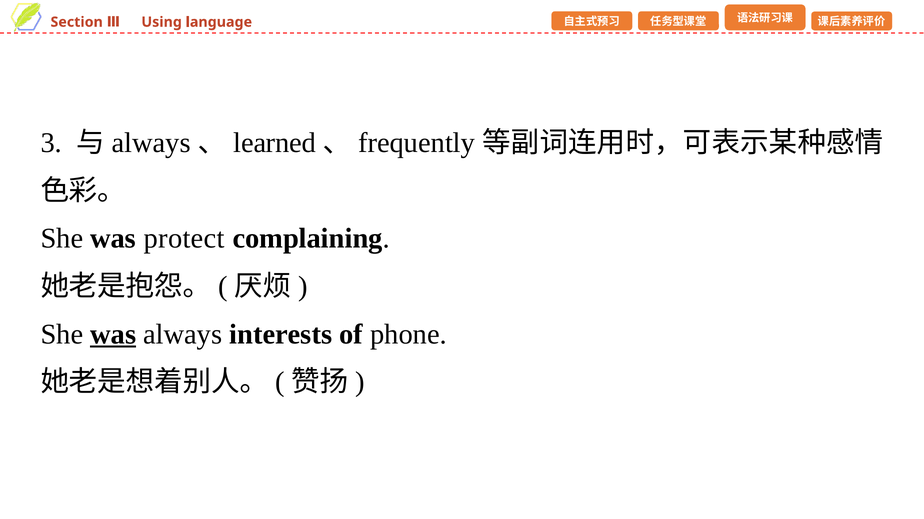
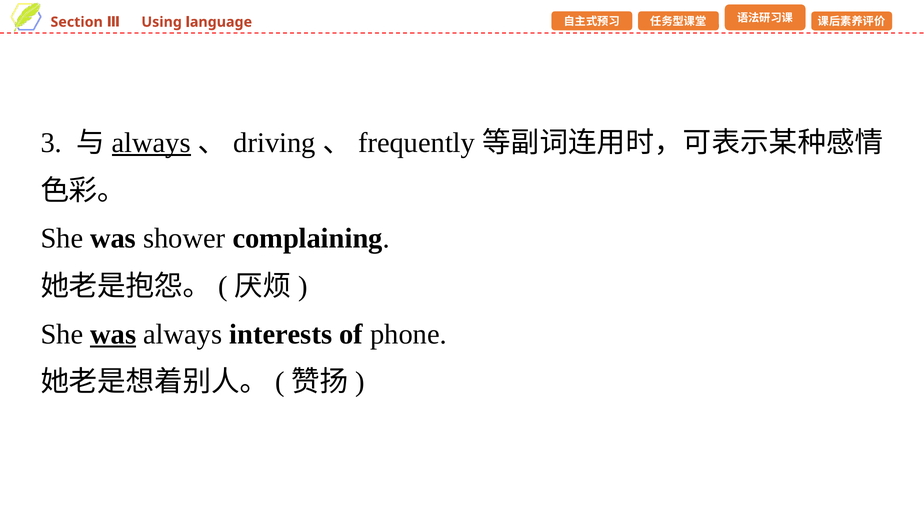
always underline: none -> present (151, 143)
learned: learned -> driving (275, 143)
protect: protect -> shower (184, 239)
